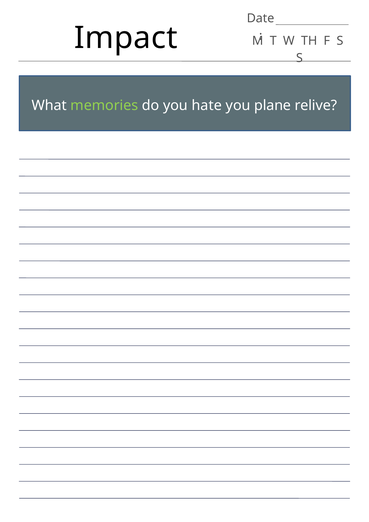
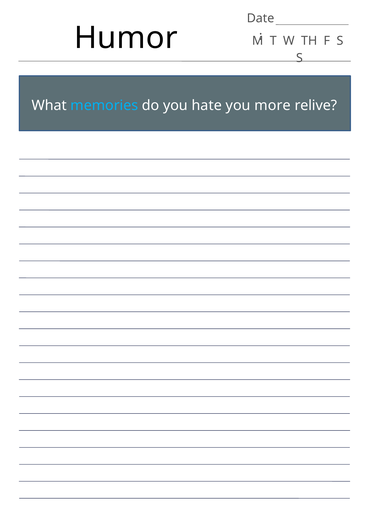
Impact: Impact -> Humor (126, 38)
memories colour: light green -> light blue (104, 105)
plane: plane -> more (272, 105)
